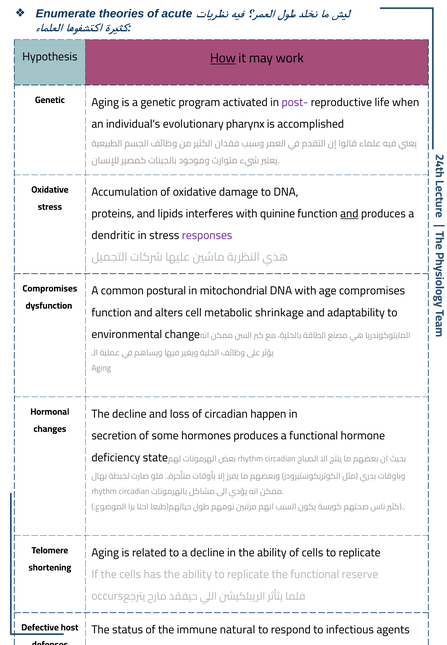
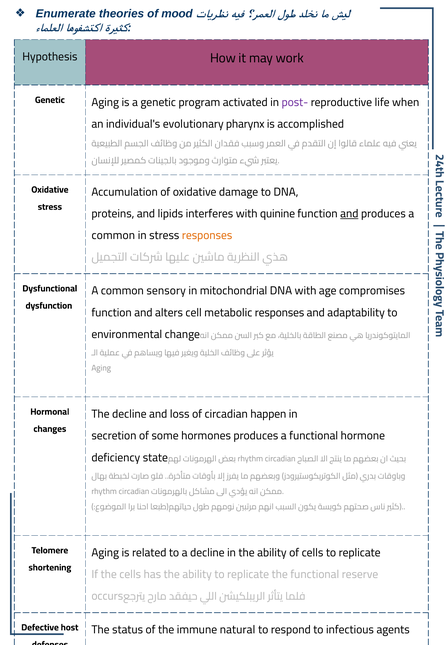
acute: acute -> mood (177, 14)
How underline: present -> none (223, 58)
dendritic: dendritic -> common (113, 236)
responses colour: purple -> orange (207, 236)
Compromises: Compromises -> Dysfunctional (50, 289)
postural: postural -> sensory (166, 291)
metabolic shrinkage: shrinkage -> responses (280, 313)
